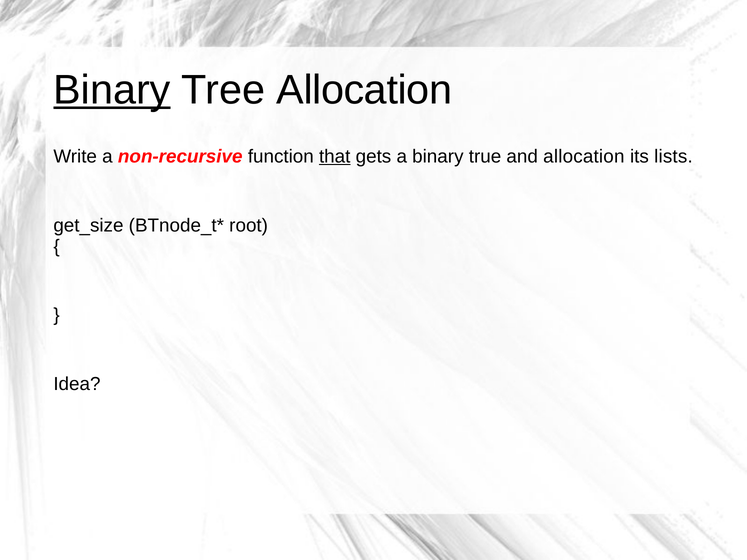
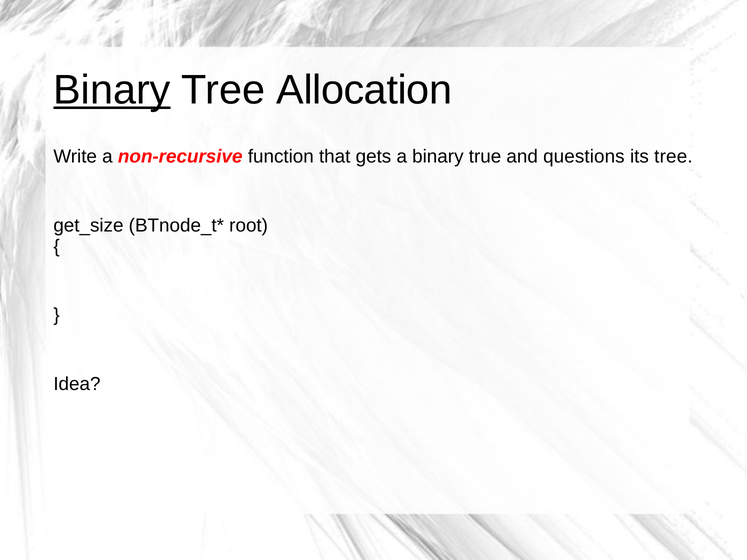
that underline: present -> none (335, 157)
and allocation: allocation -> questions (584, 157)
its lists: lists -> tree (673, 157)
